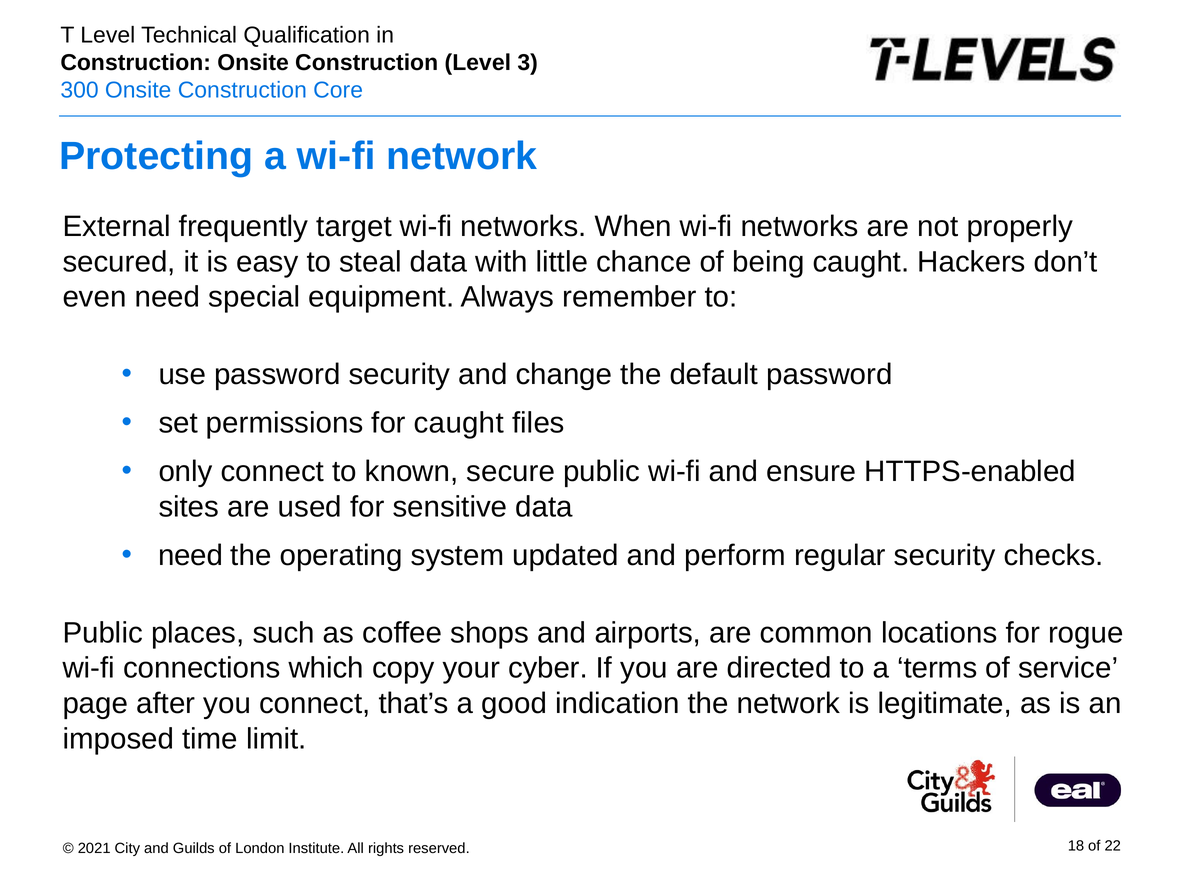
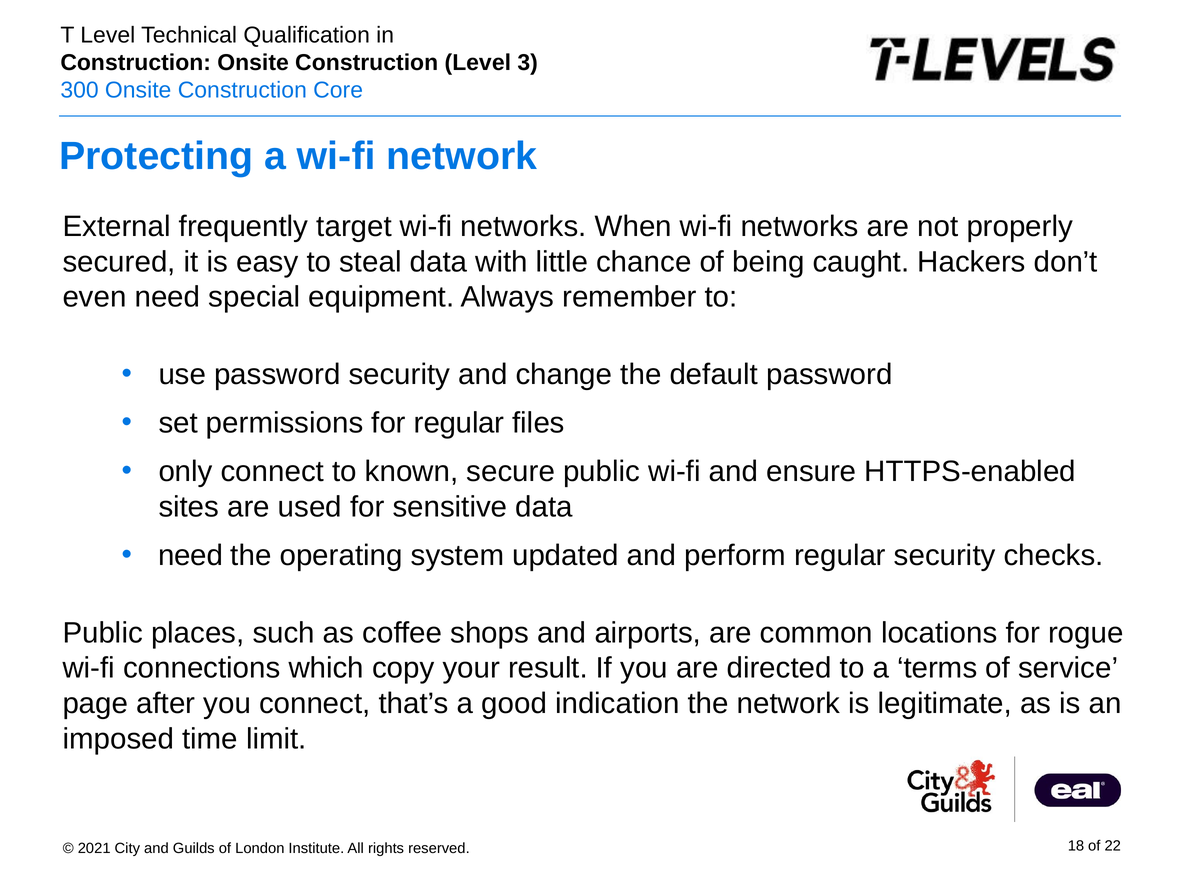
for caught: caught -> regular (459, 423)
cyber: cyber -> result (548, 668)
